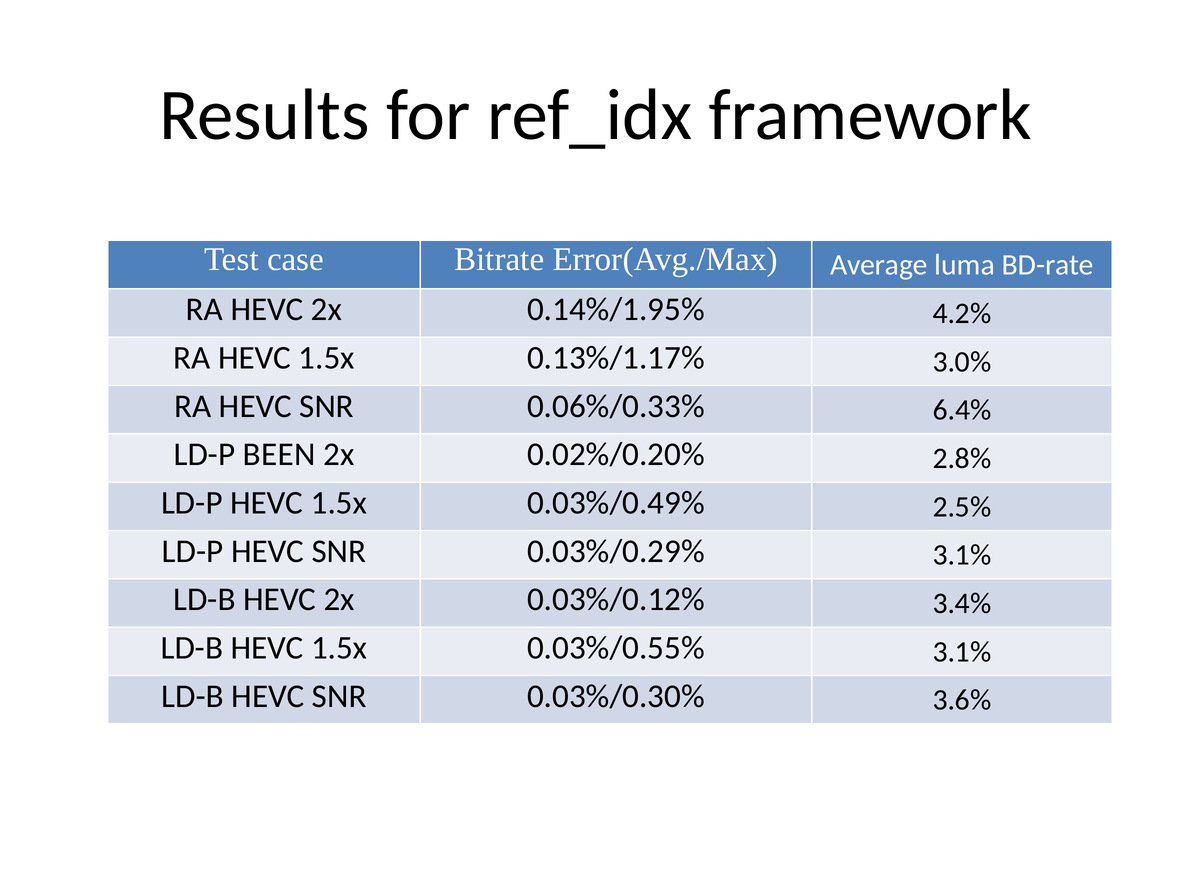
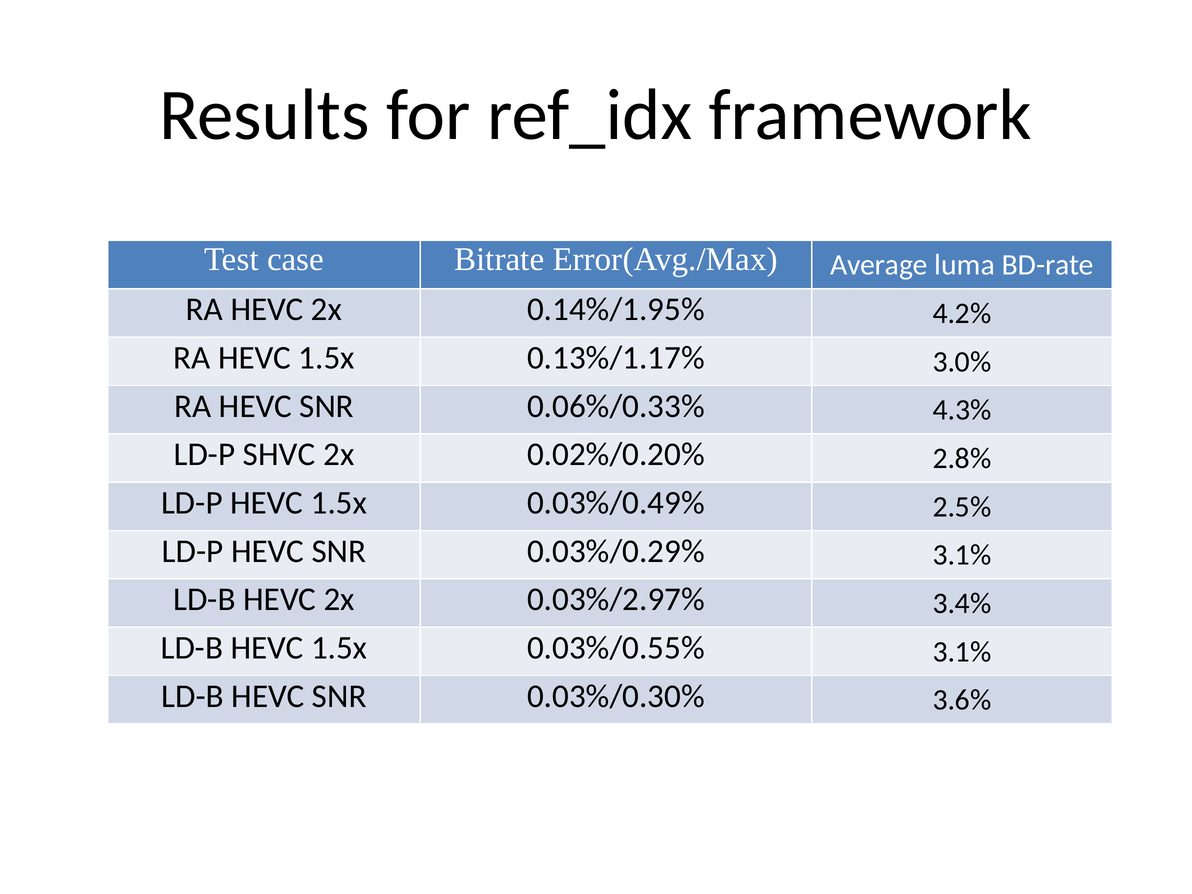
6.4%: 6.4% -> 4.3% (962, 410)
BEEN: BEEN -> SHVC (279, 455)
0.03%/0.12%: 0.03%/0.12% -> 0.03%/2.97% (616, 600)
